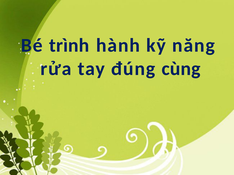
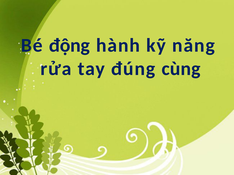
trình: trình -> động (69, 45)
